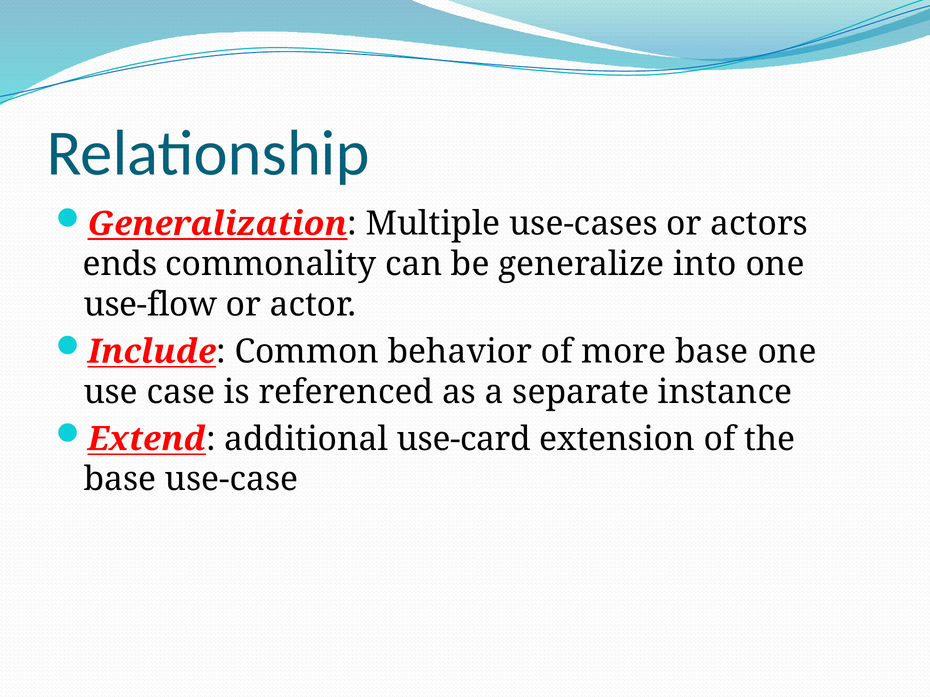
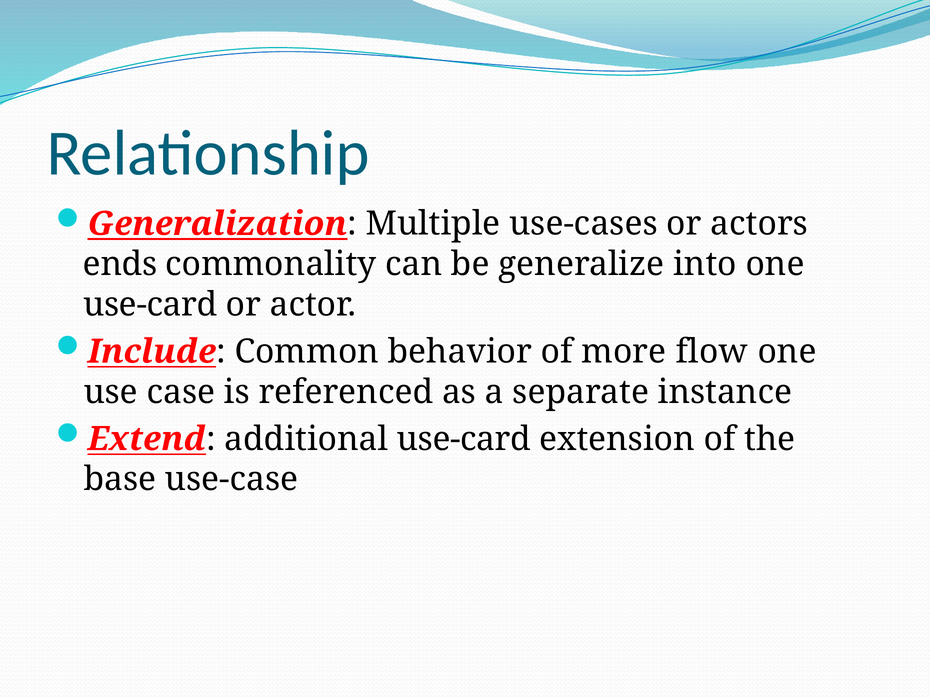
use-flow: use-flow -> use-card (150, 305)
more base: base -> flow (712, 352)
